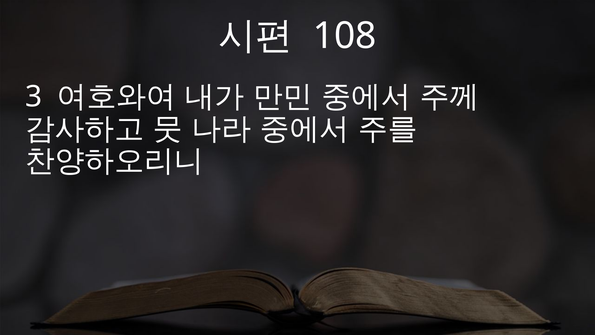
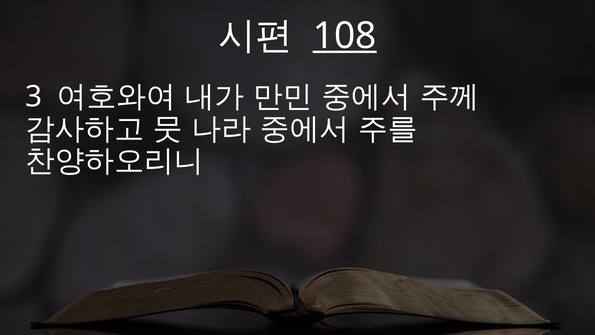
108 underline: none -> present (345, 36)
